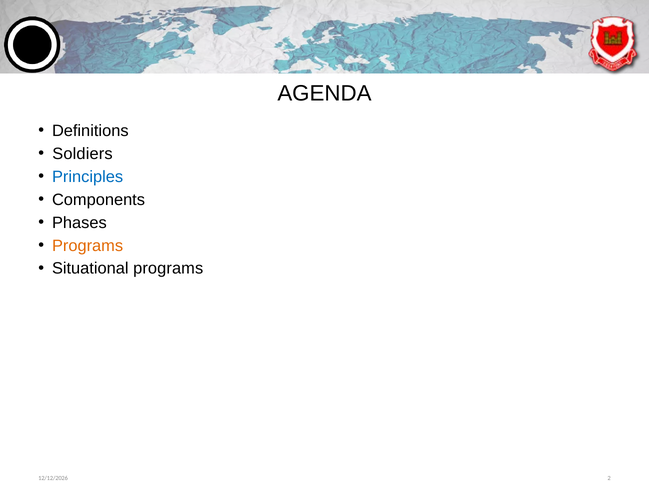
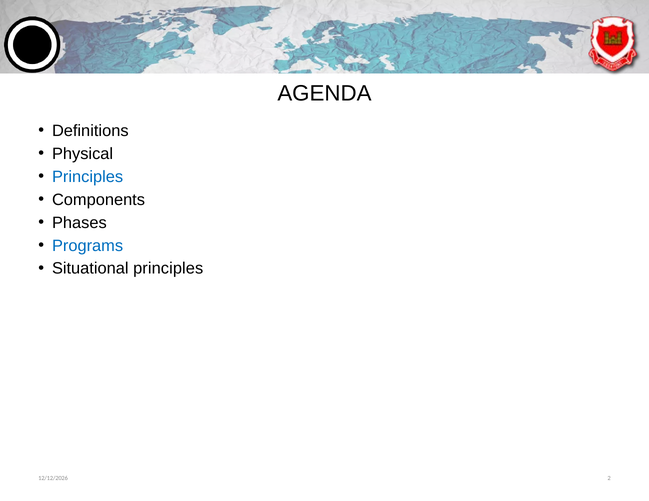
Soldiers: Soldiers -> Physical (83, 154)
Programs colour: orange -> blue (88, 246)
Situational programs: programs -> principles (168, 269)
